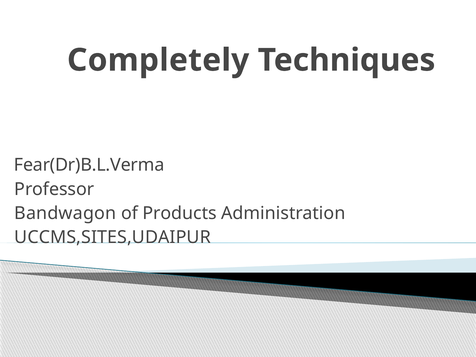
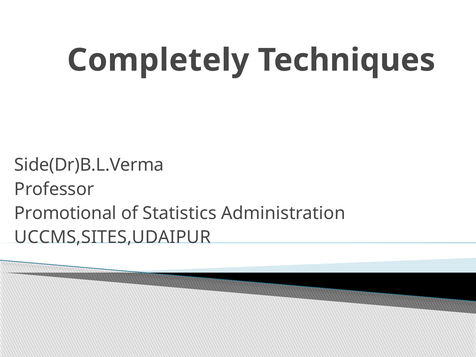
Fear(Dr)B.L.Verma: Fear(Dr)B.L.Verma -> Side(Dr)B.L.Verma (89, 165)
Bandwagon: Bandwagon -> Promotional (65, 213)
Products: Products -> Statistics (180, 213)
